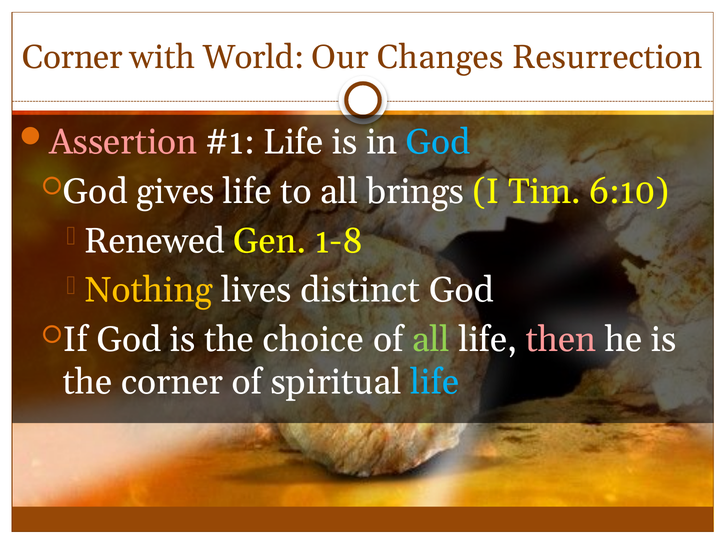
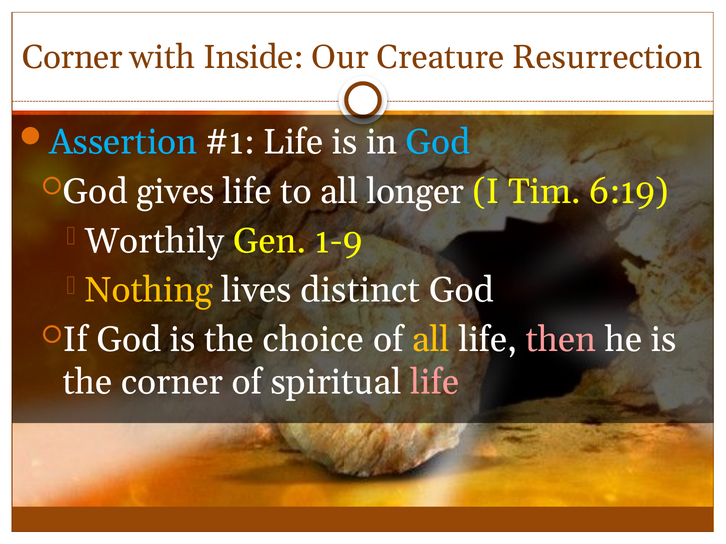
World: World -> Inside (253, 57)
Changes: Changes -> Creature (441, 57)
Assertion colour: pink -> light blue (123, 142)
brings: brings -> longer (415, 192)
6:10: 6:10 -> 6:19 (629, 192)
Renewed: Renewed -> Worthily (154, 241)
1-8: 1-8 -> 1-9 (339, 241)
all colour: light green -> yellow (431, 340)
life colour: light blue -> pink (435, 382)
